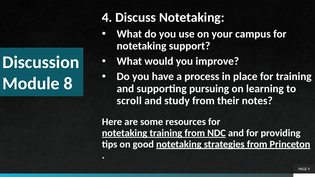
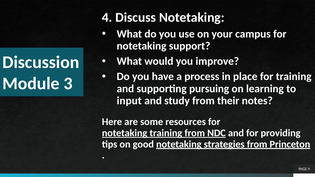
8: 8 -> 3 (68, 84)
scroll: scroll -> input (129, 101)
